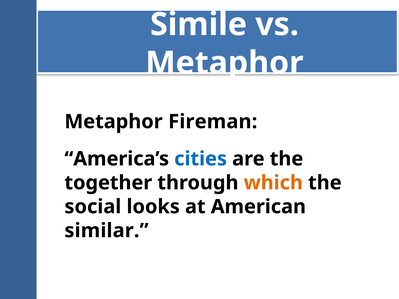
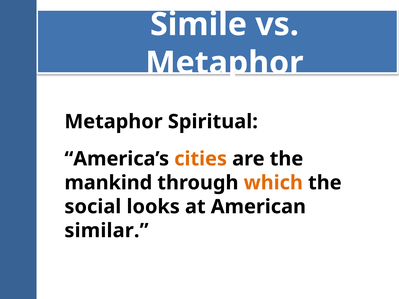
Fireman: Fireman -> Spiritual (213, 122)
cities colour: blue -> orange (201, 159)
together: together -> mankind (108, 183)
